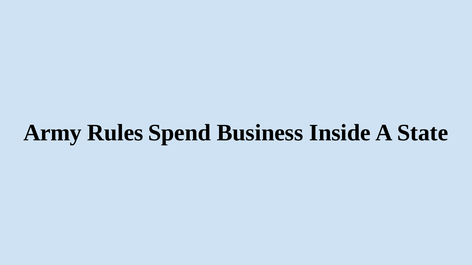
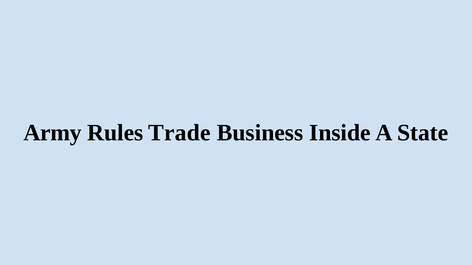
Spend: Spend -> Trade (179, 133)
